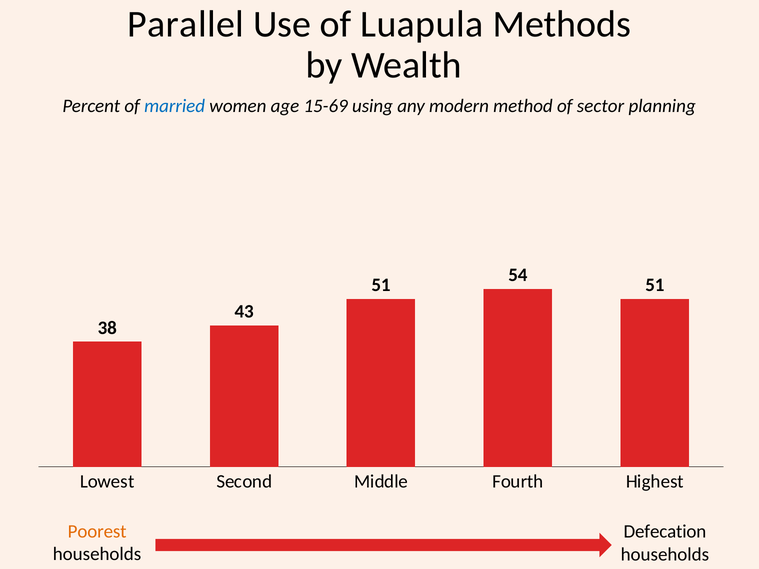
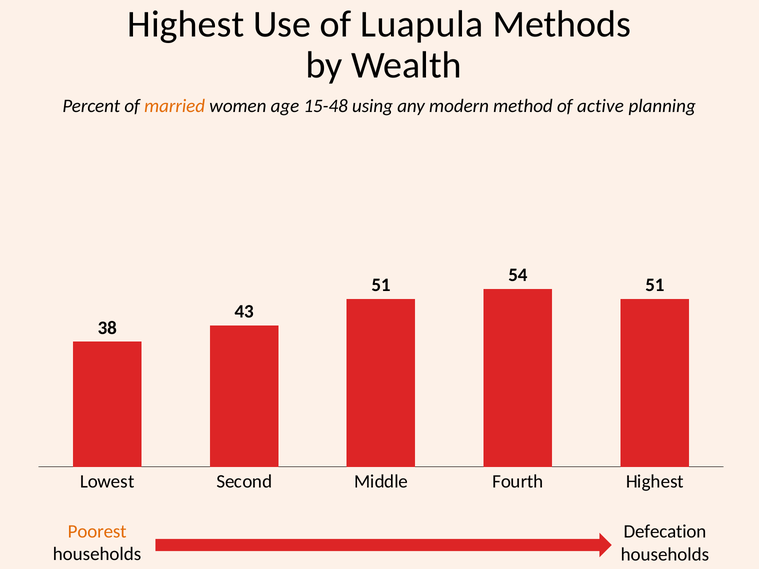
Parallel: Parallel -> Highest (186, 24)
married colour: blue -> orange (175, 106)
15-69: 15-69 -> 15-48 (326, 106)
sector: sector -> active (600, 106)
